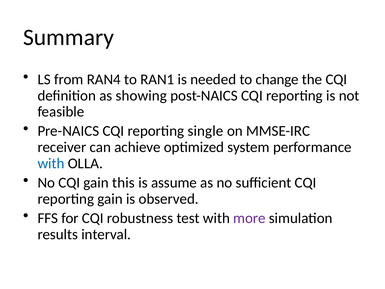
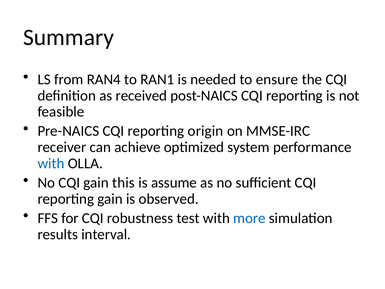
change: change -> ensure (277, 79)
showing: showing -> received (141, 96)
single: single -> origin (206, 131)
more colour: purple -> blue (249, 218)
